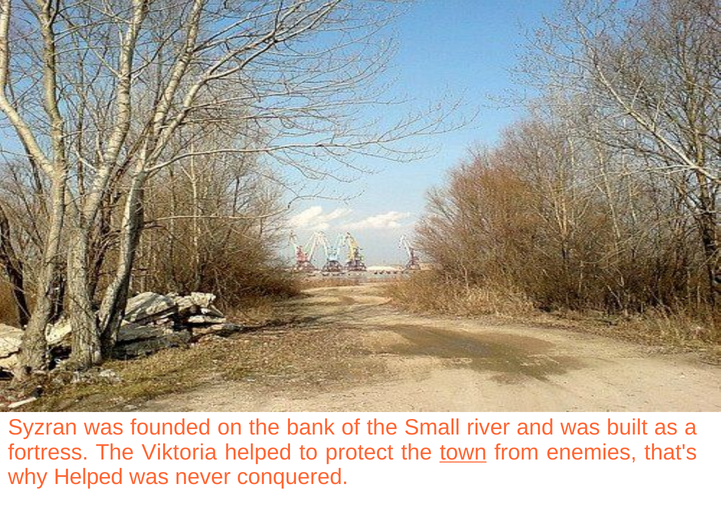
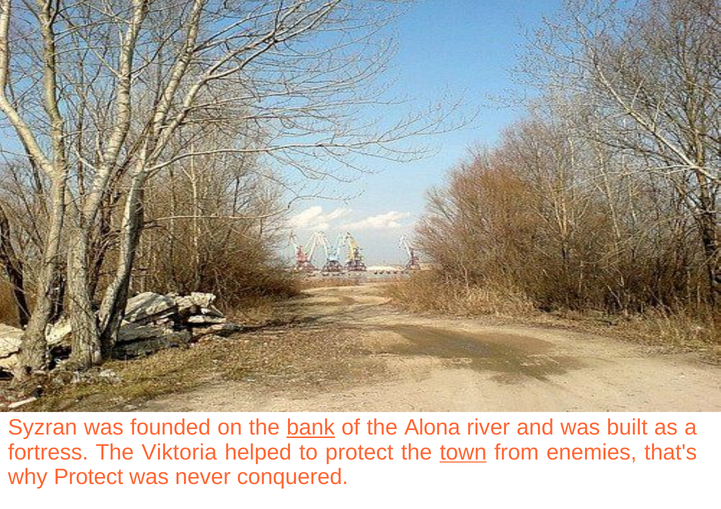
bank underline: none -> present (311, 428)
Small: Small -> Alona (432, 428)
why Helped: Helped -> Protect (88, 478)
